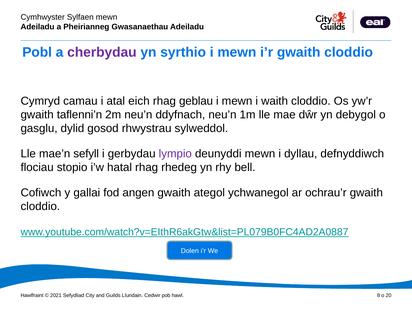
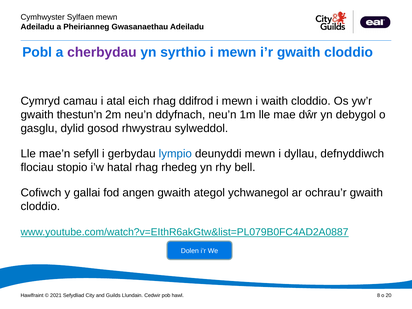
geblau: geblau -> ddifrod (196, 101)
taflenni’n: taflenni’n -> thestun’n (80, 115)
lympio colour: purple -> blue (175, 154)
